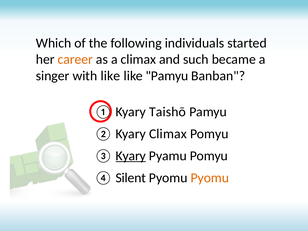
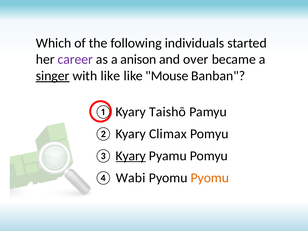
career colour: orange -> purple (75, 59)
a climax: climax -> anison (138, 59)
such: such -> over (196, 59)
singer underline: none -> present (53, 76)
like Pamyu: Pamyu -> Mouse (167, 76)
Silent: Silent -> Wabi (131, 178)
